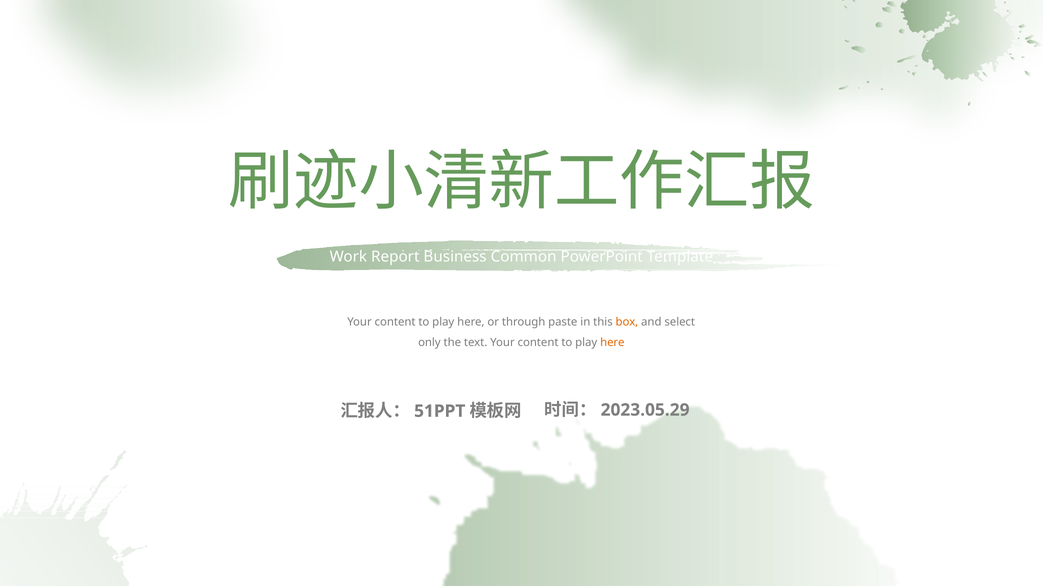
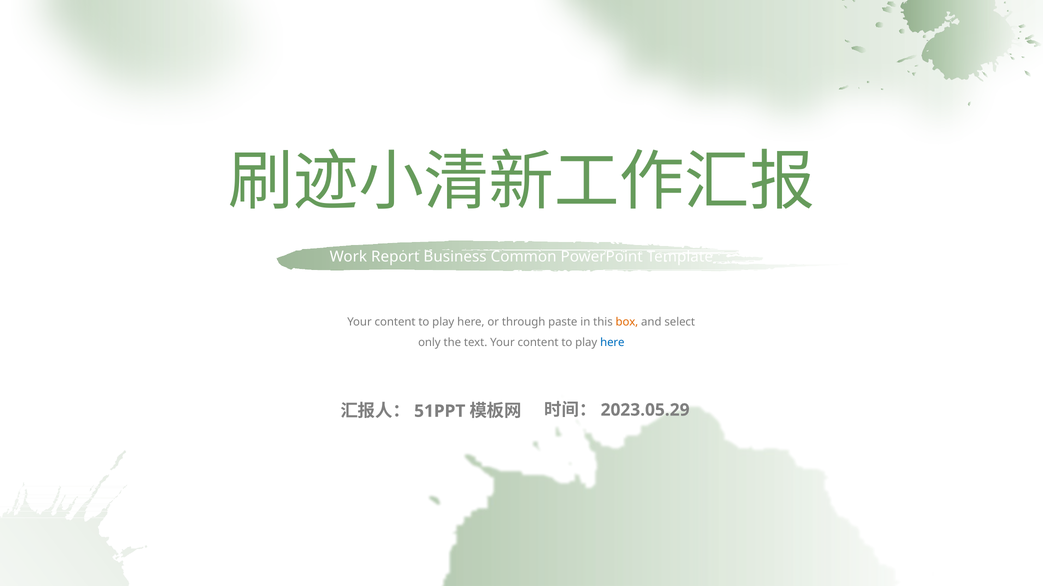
here colour: orange -> blue (612, 343)
